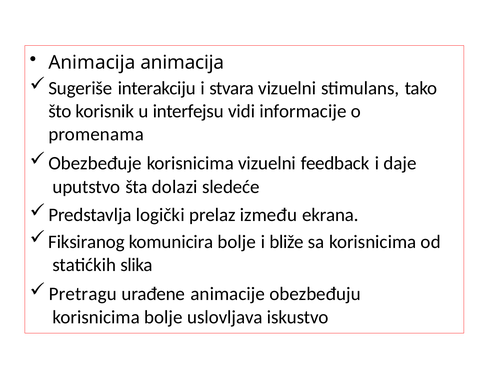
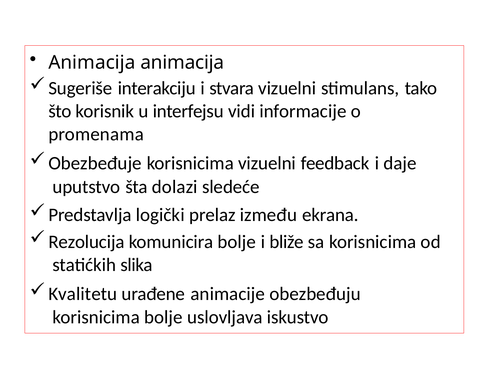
Fiksiranog: Fiksiranog -> Rezolucija (86, 242)
Pretragu: Pretragu -> Kvalitetu (83, 294)
